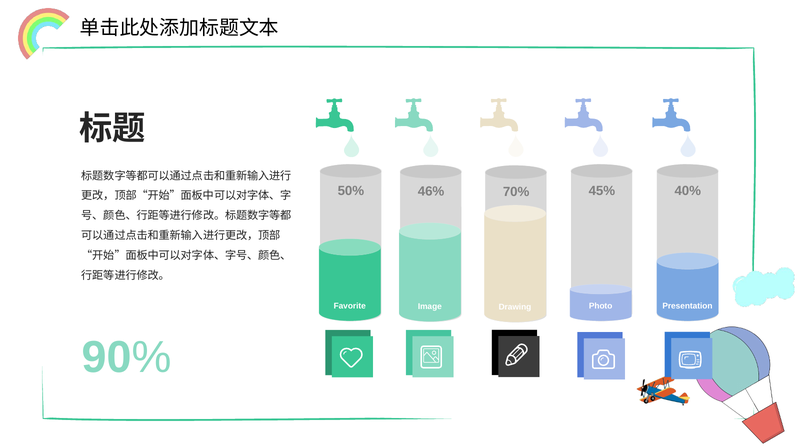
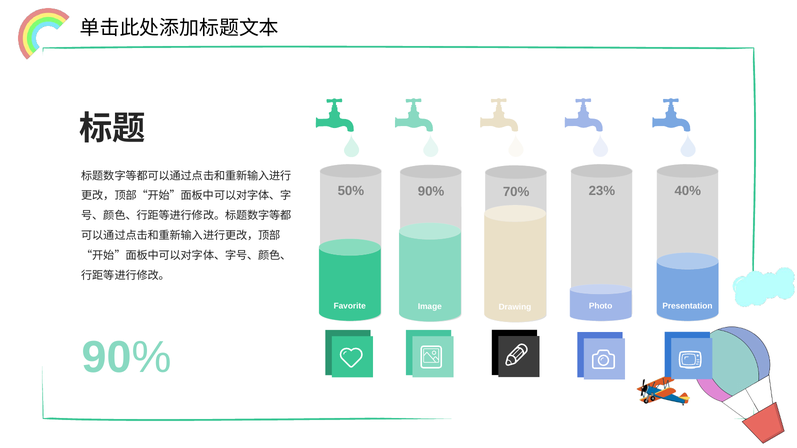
50% 46%: 46% -> 90% (431, 192)
45%: 45% -> 23% (602, 191)
